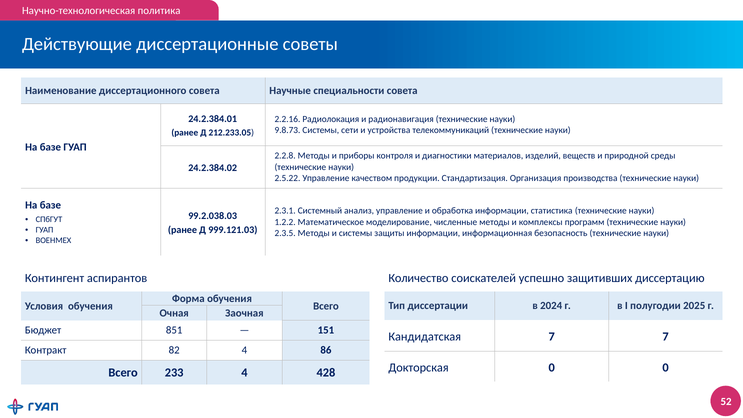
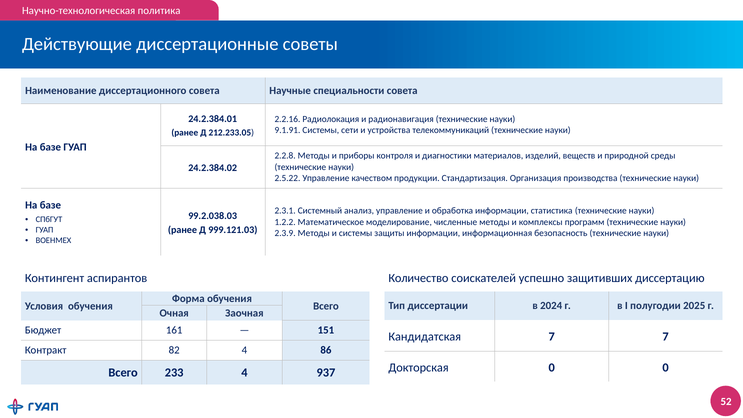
9.8.73: 9.8.73 -> 9.1.91 (287, 130)
2.3.5: 2.3.5 -> 2.3.9 (285, 233)
851: 851 -> 161 (174, 330)
428: 428 -> 937 (326, 372)
